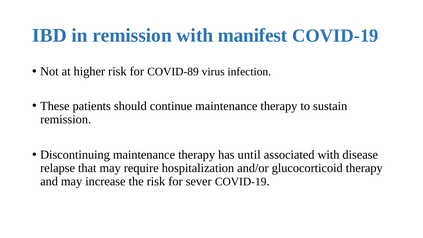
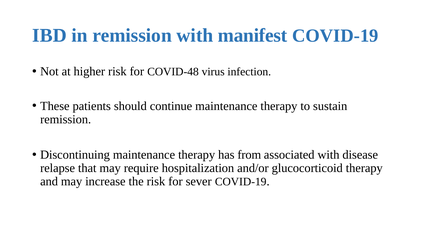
COVID-89: COVID-89 -> COVID-48 (173, 72)
until: until -> from (249, 155)
